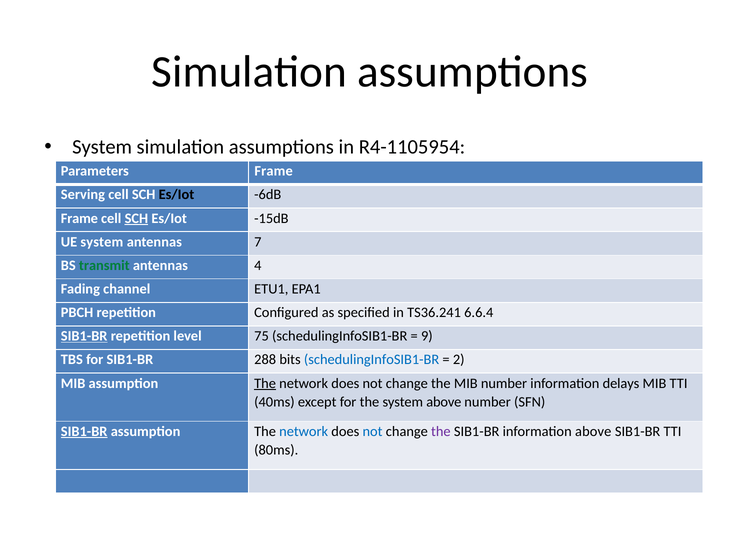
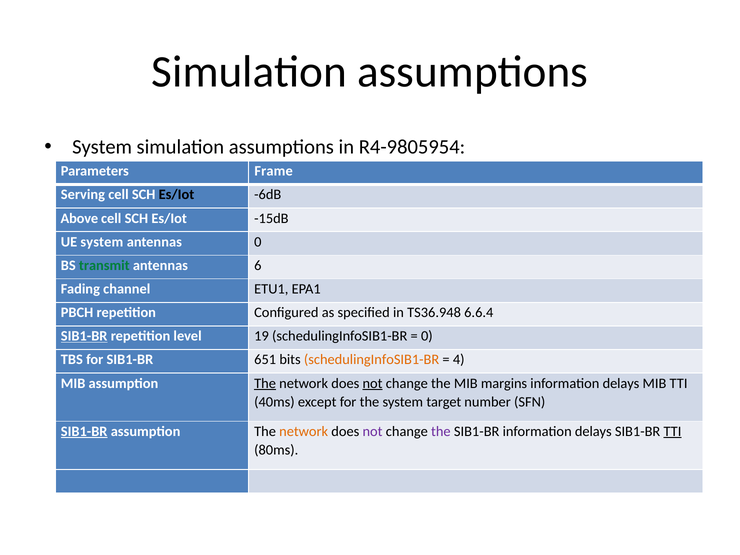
R4-1105954: R4-1105954 -> R4-9805954 (412, 147)
Frame: Frame -> Above (79, 218)
SCH underline: present -> none (136, 218)
antennas 7: 7 -> 0 (258, 242)
4: 4 -> 6 (258, 265)
TS36.241: TS36.241 -> TS36.948 (434, 313)
75: 75 -> 19 (262, 336)
9: 9 -> 0 (427, 336)
288: 288 -> 651 (265, 360)
schedulingInfoSIB1-BR colour: blue -> orange (372, 360)
2: 2 -> 4 (459, 360)
not underline: none -> present (373, 383)
MIB number: number -> margins (504, 383)
system above: above -> target (444, 402)
network colour: blue -> orange (304, 431)
not colour: blue -> purple (373, 431)
SIB1-BR information above: above -> delays (593, 431)
TTI underline: none -> present (672, 431)
